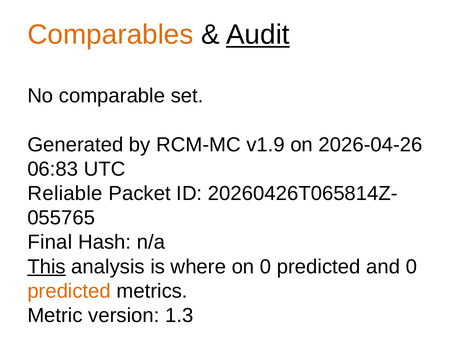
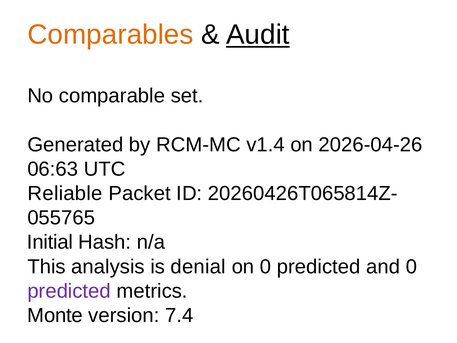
v1.9: v1.9 -> v1.4 (266, 145)
06:83: 06:83 -> 06:63 (53, 169)
Final: Final -> Initial (50, 242)
This underline: present -> none (47, 266)
where: where -> denial (198, 266)
predicted colour: orange -> purple (69, 291)
Metric: Metric -> Monte (55, 315)
1.3: 1.3 -> 7.4 (179, 315)
